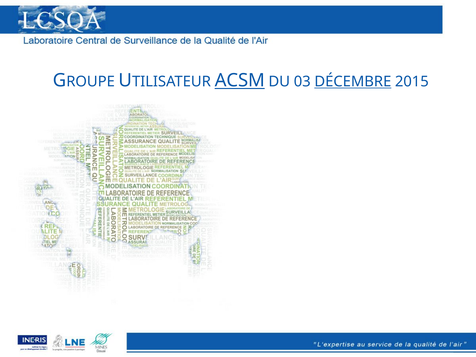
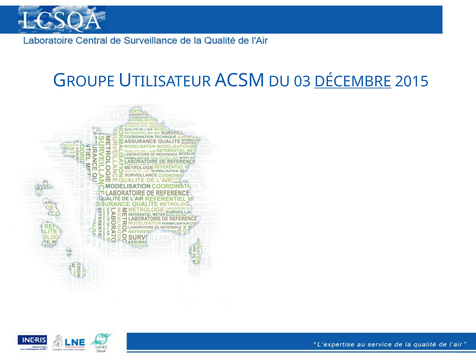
ACSM underline: present -> none (240, 80)
